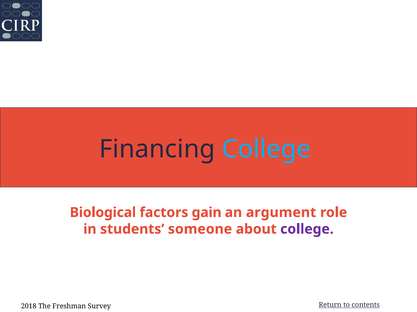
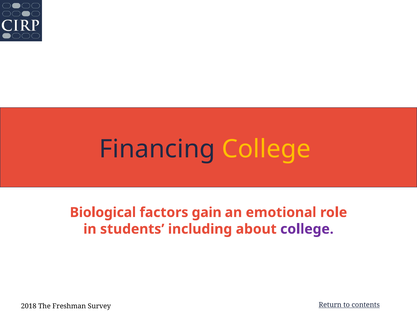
College colour: light blue -> yellow (266, 149)
argument: argument -> emotional (281, 213)
someone: someone -> including (200, 230)
